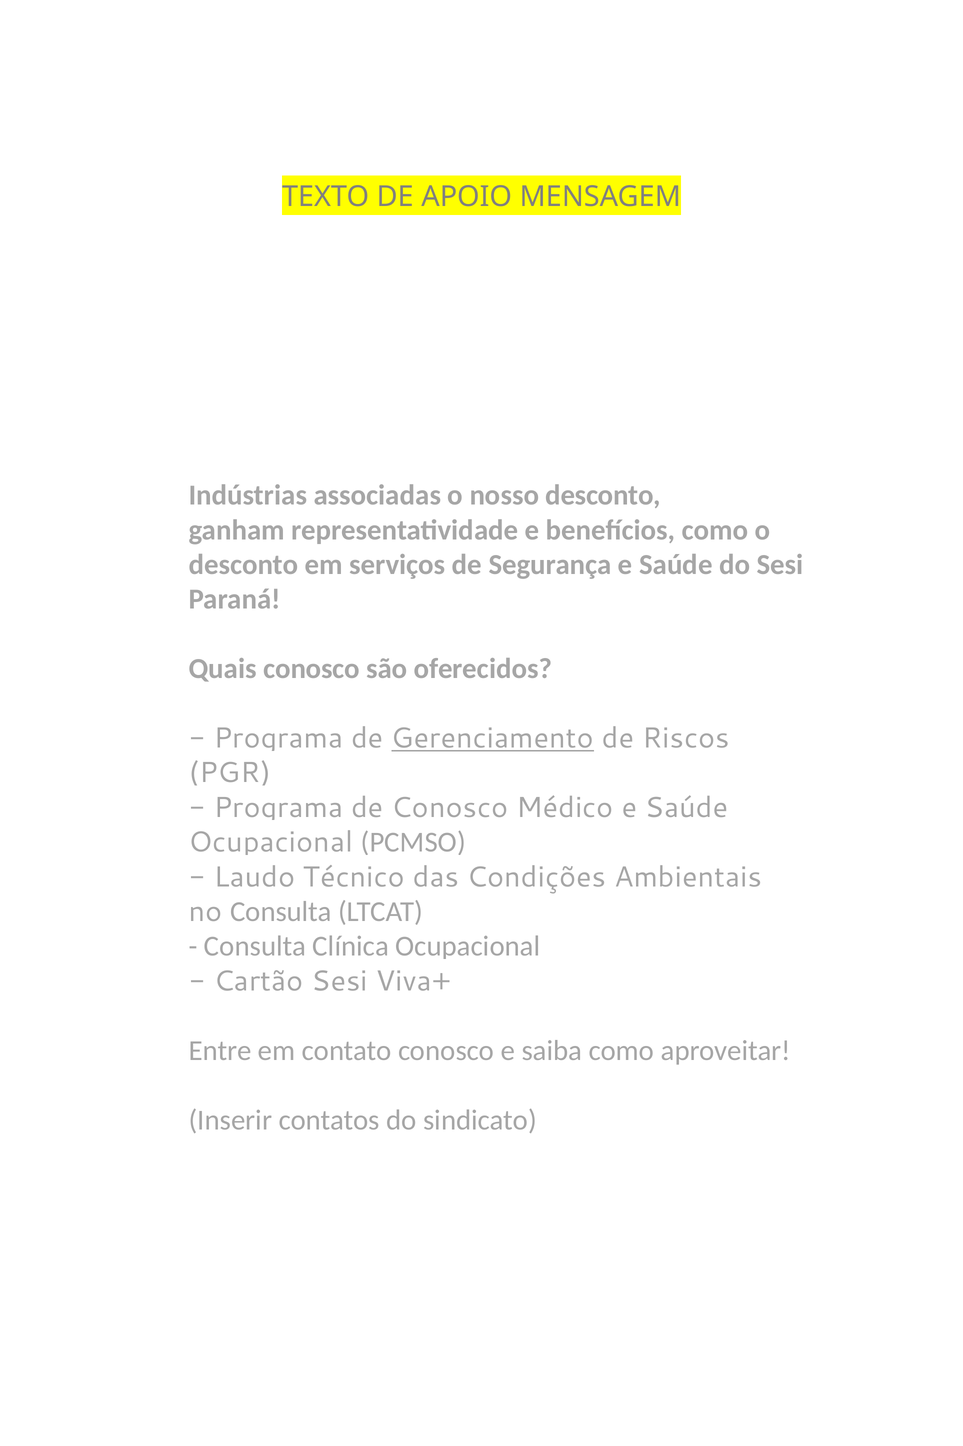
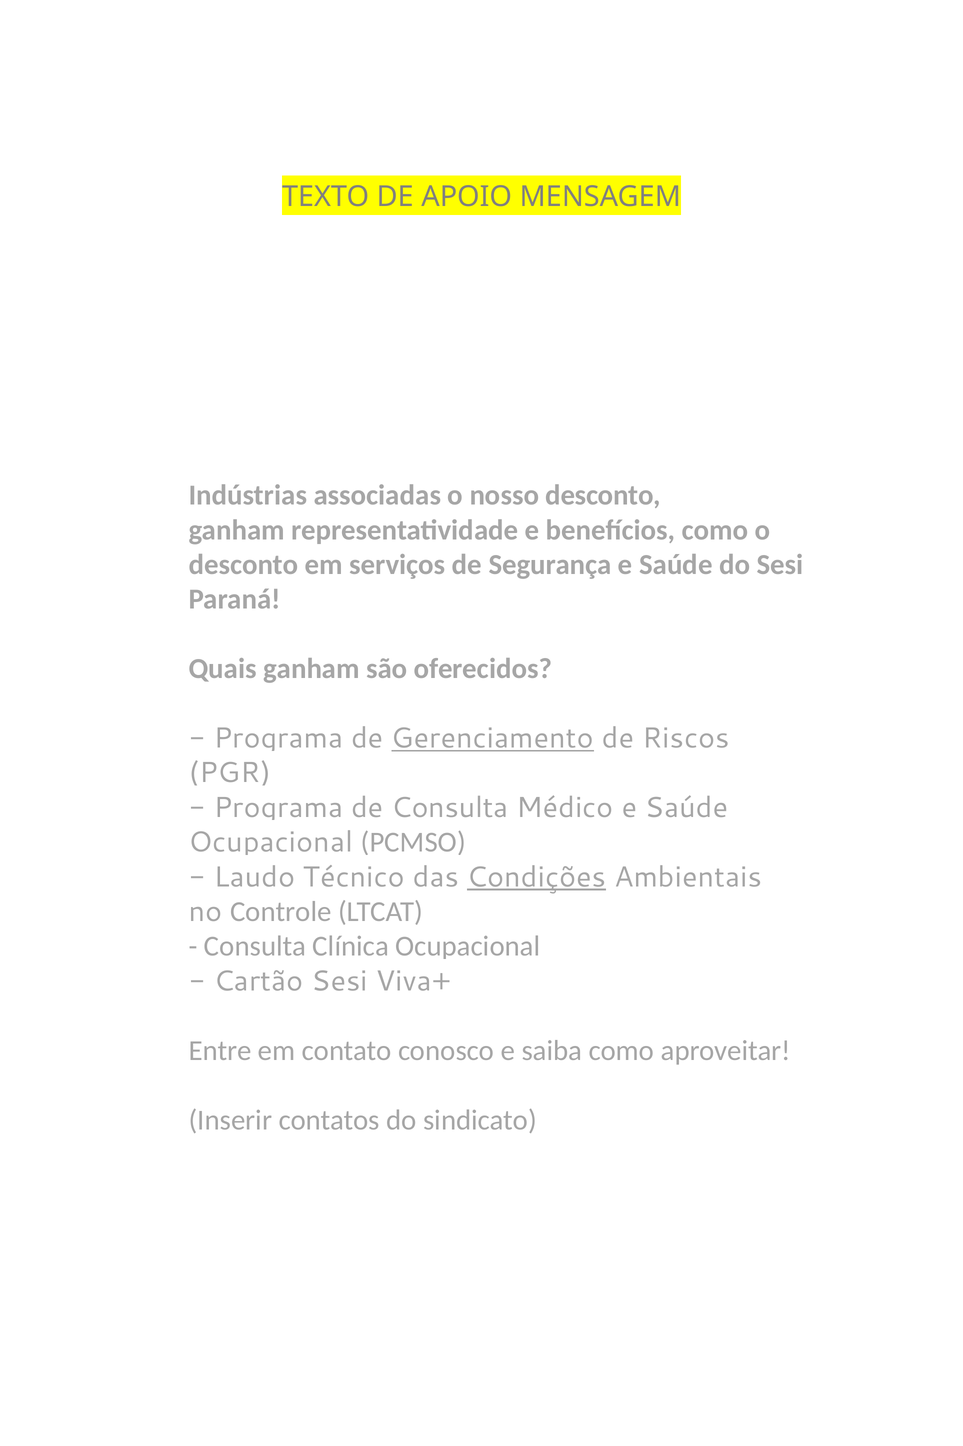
Quais conosco: conosco -> ganham (311, 668)
de Conosco: Conosco -> Consulta (450, 807)
Condições underline: none -> present (536, 876)
no Consulta: Consulta -> Controle (281, 911)
